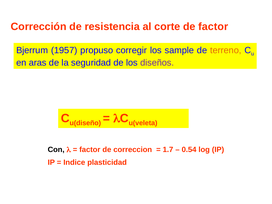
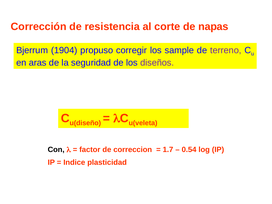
de factor: factor -> napas (213, 27)
1957: 1957 -> 1904 (64, 50)
terreno colour: orange -> purple (226, 50)
